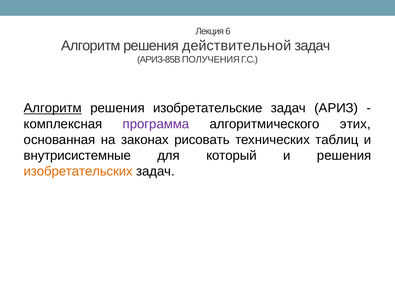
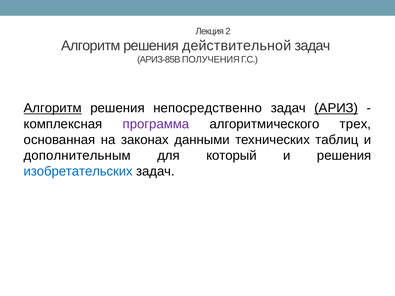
6: 6 -> 2 (228, 31)
изобретательские: изобретательские -> непосредственно (208, 108)
АРИЗ underline: none -> present (336, 108)
этих: этих -> трех (355, 124)
рисовать: рисовать -> данными (202, 140)
внутрисистемные: внутрисистемные -> дополнительным (77, 156)
изобретательских colour: orange -> blue (78, 171)
